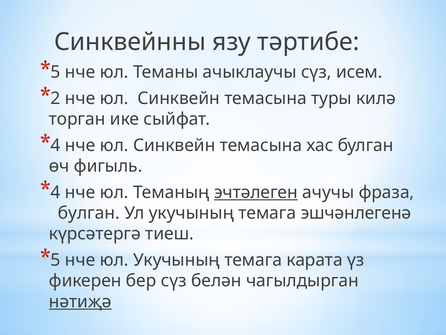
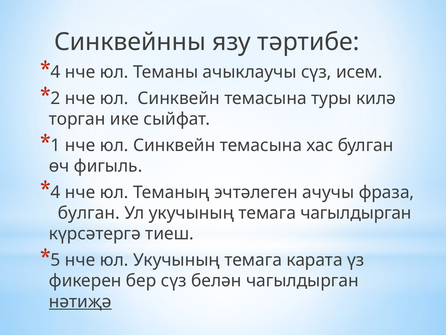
5: 5 -> 4 (56, 72)
4: 4 -> 1 (56, 145)
эчтәлеген underline: present -> none (256, 192)
темага эшчәнлегенә: эшчәнлегенә -> чагылдырган (356, 213)
